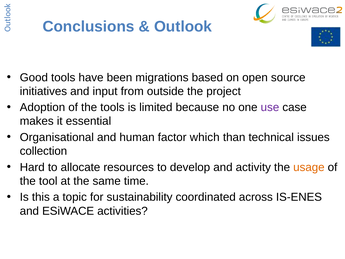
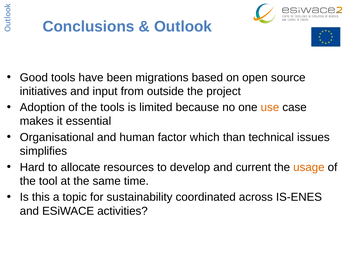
use colour: purple -> orange (270, 107)
collection: collection -> simplifies (43, 151)
activity: activity -> current (253, 167)
